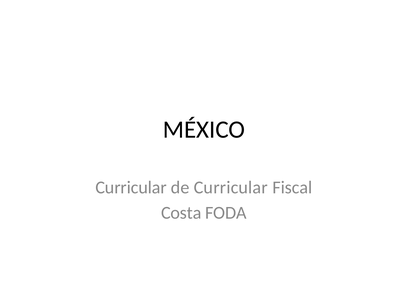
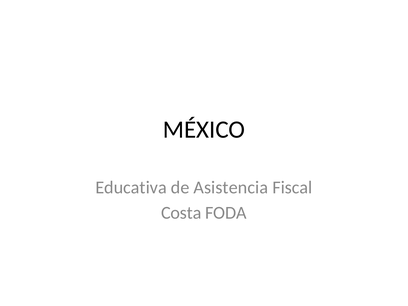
Curricular: Curricular -> Educativa (131, 188)
de Curricular: Curricular -> Asistencia (231, 188)
